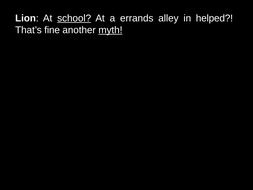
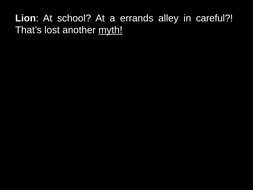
school underline: present -> none (74, 18)
helped: helped -> careful (214, 18)
fine: fine -> lost (52, 30)
